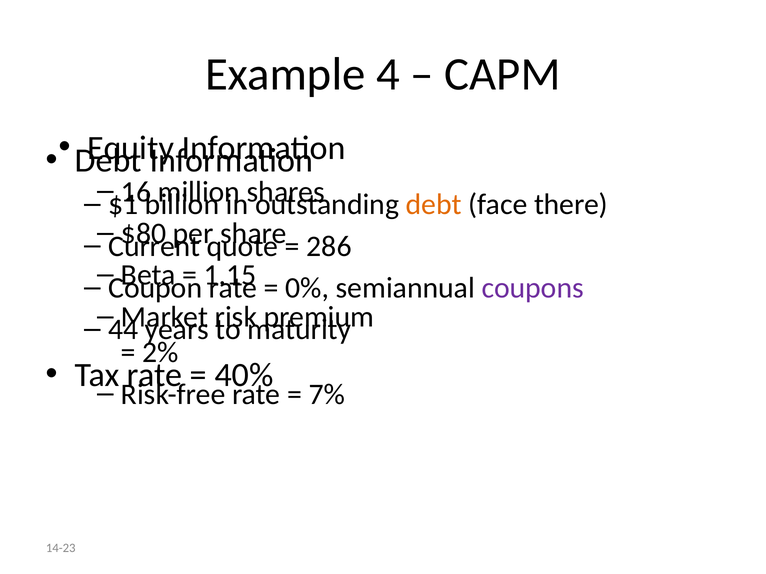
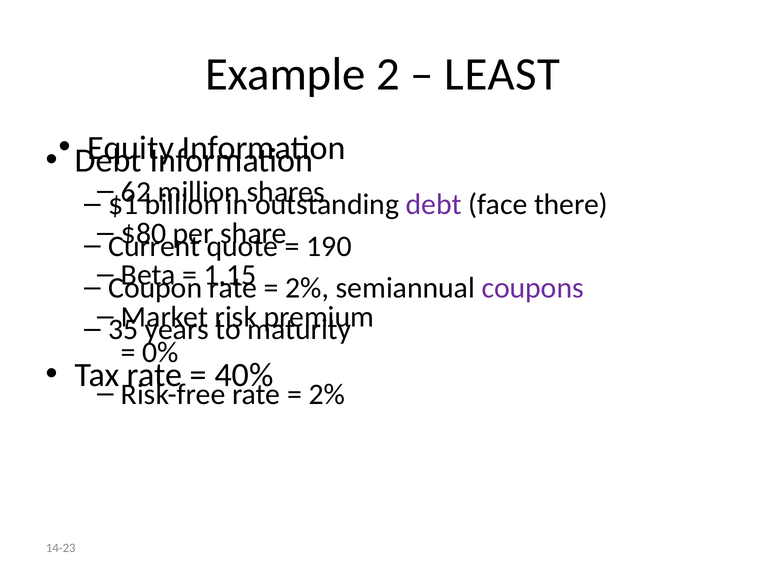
4: 4 -> 2 (388, 74)
CAPM: CAPM -> LEAST (502, 74)
16: 16 -> 62 (136, 192)
debt colour: orange -> purple (434, 205)
286: 286 -> 190 (329, 246)
0%: 0% -> 2% (307, 288)
44: 44 -> 35 (123, 330)
2%: 2% -> 0% (161, 353)
7%: 7% -> 2% (327, 395)
